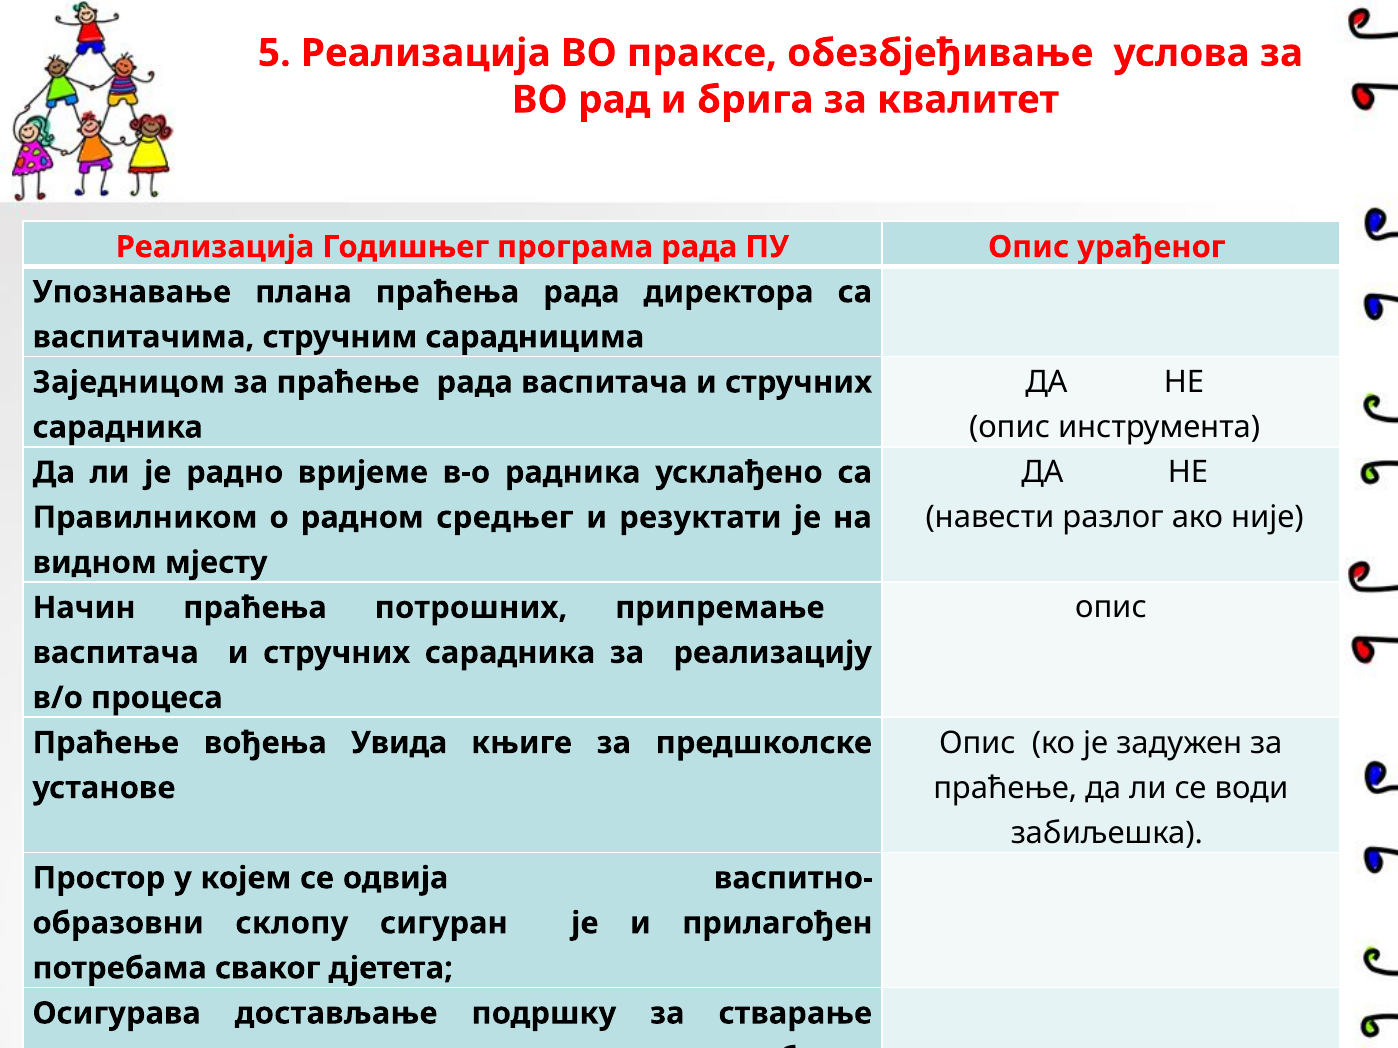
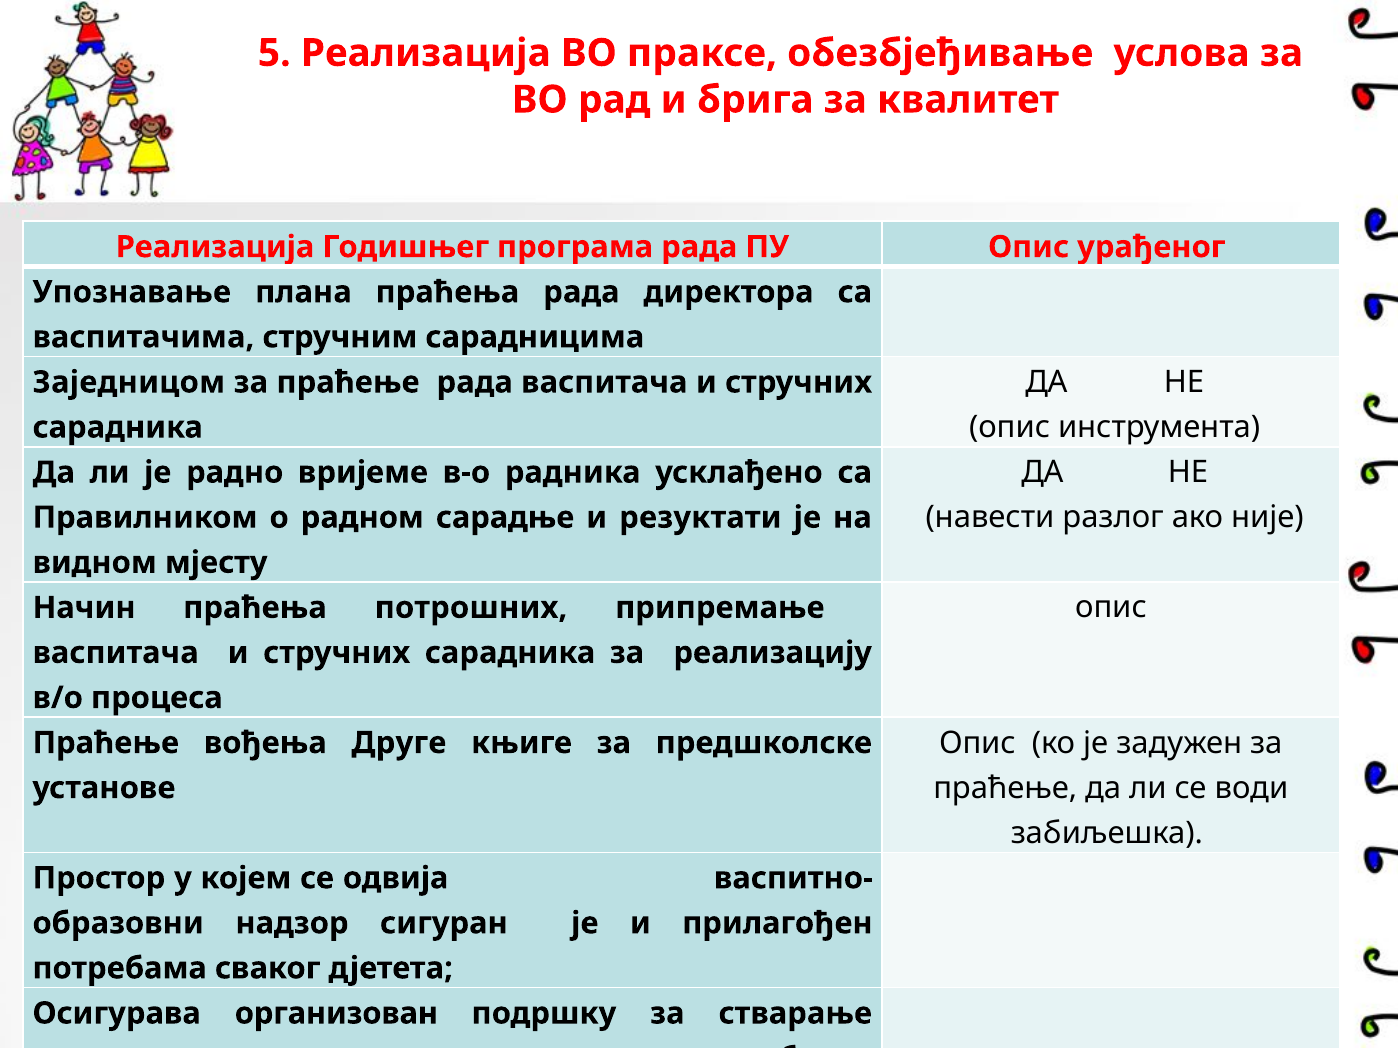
средњег: средњег -> сарадње (505, 518)
Увида: Увида -> Друге (399, 743)
склопу: склопу -> надзор (292, 924)
достављање: достављање -> организован (336, 1014)
